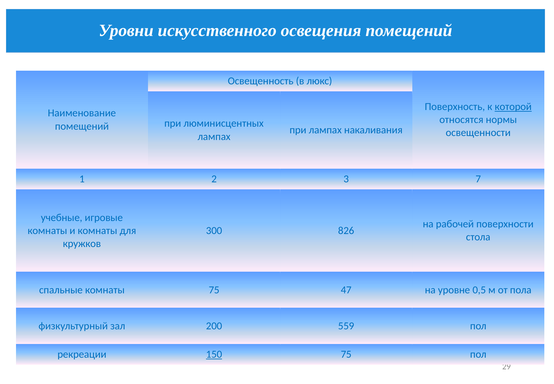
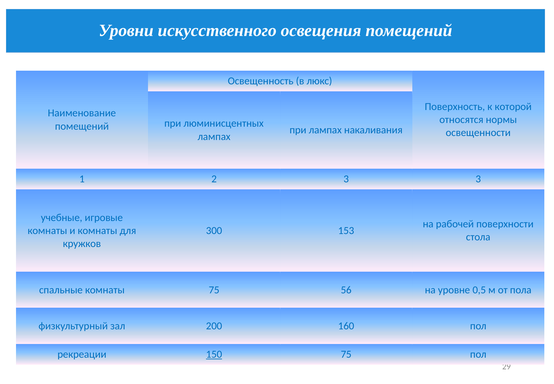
которой underline: present -> none (513, 106)
3 7: 7 -> 3 (478, 179)
826: 826 -> 153 (346, 230)
47: 47 -> 56 (346, 290)
559: 559 -> 160 (346, 326)
